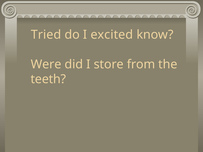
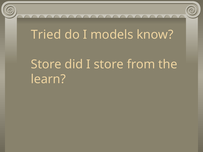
excited: excited -> models (112, 35)
Were: Were -> Store (46, 64)
teeth: teeth -> learn (48, 79)
